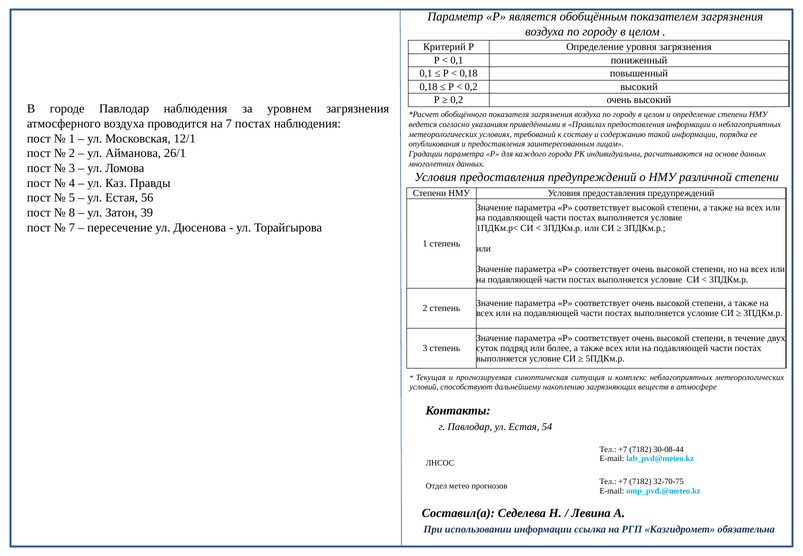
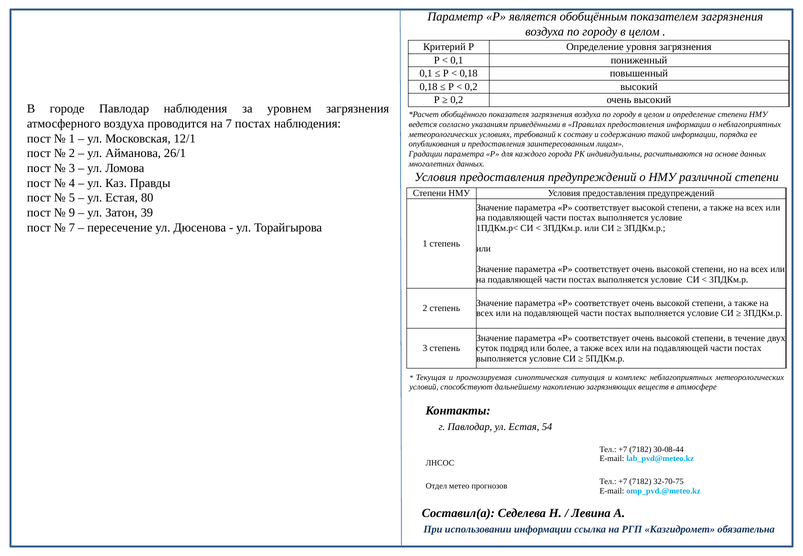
56: 56 -> 80 (147, 198)
8: 8 -> 9 (72, 213)
